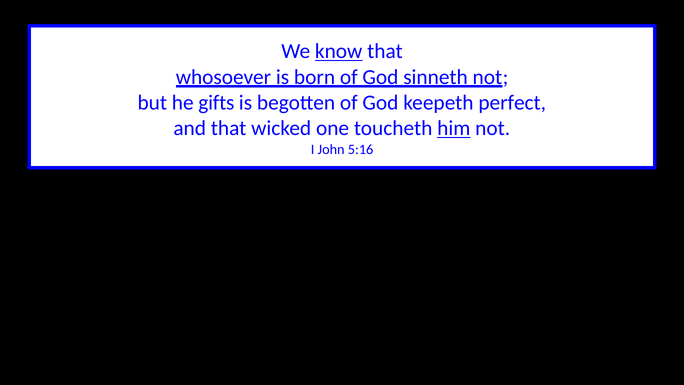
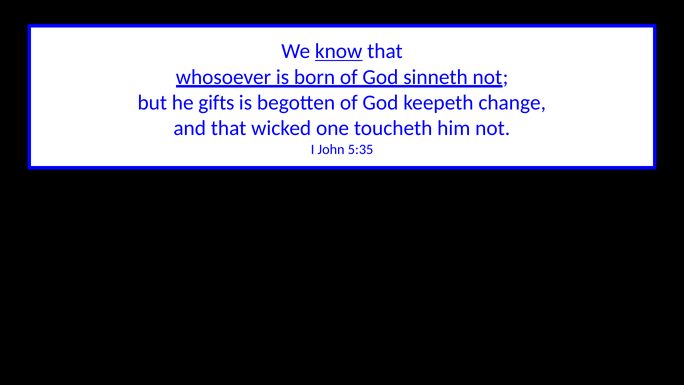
perfect: perfect -> change (512, 103)
him underline: present -> none (454, 128)
5:16: 5:16 -> 5:35 (361, 149)
